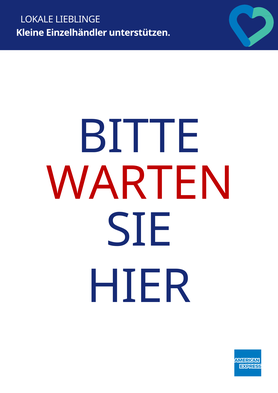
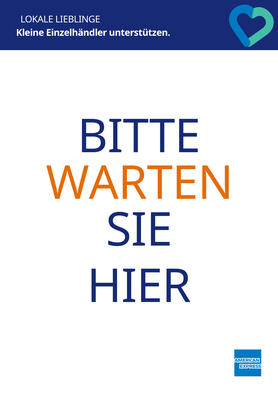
WARTEN colour: red -> orange (140, 184)
